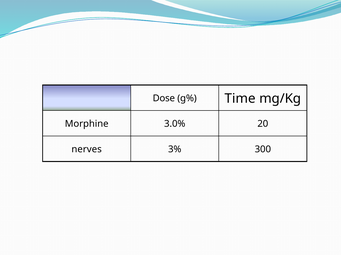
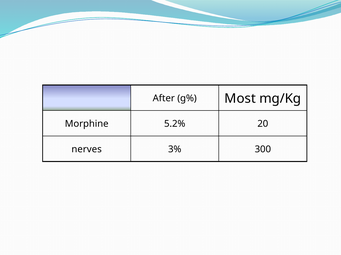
Dose: Dose -> After (164, 99)
Time: Time -> Most (240, 99)
3.0%: 3.0% -> 5.2% (175, 124)
